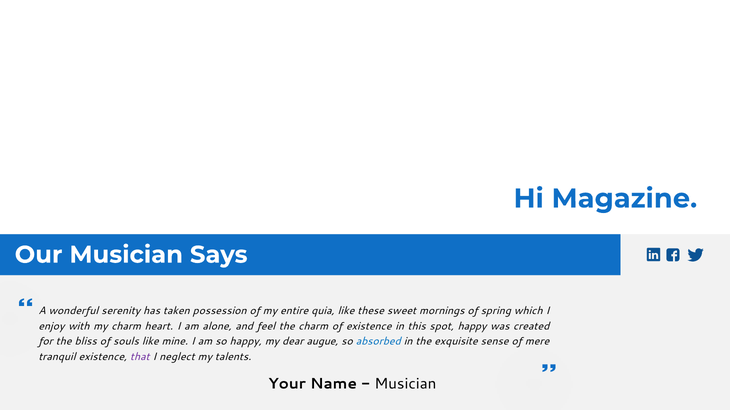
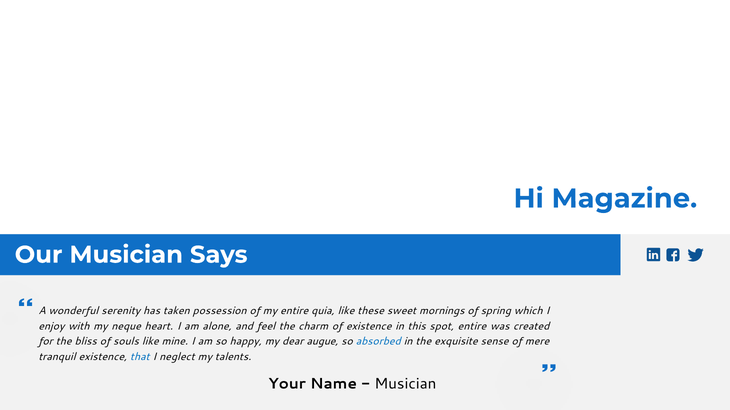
my charm: charm -> neque (126, 327)
spot happy: happy -> entire (472, 327)
that colour: purple -> blue (140, 357)
